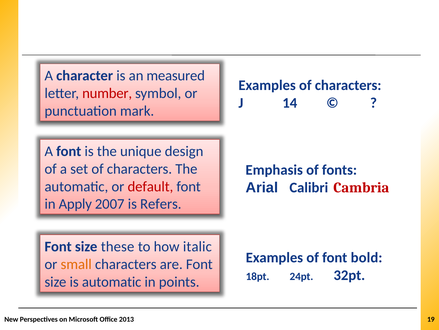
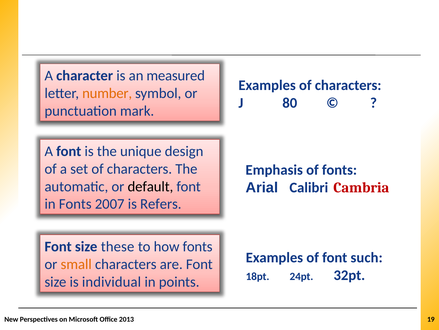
number colour: red -> orange (107, 93)
14: 14 -> 80 (290, 103)
default colour: red -> black (150, 186)
in Apply: Apply -> Fonts (75, 204)
how italic: italic -> fonts (198, 246)
bold: bold -> such (367, 257)
is automatic: automatic -> individual (112, 281)
